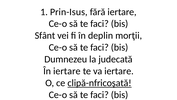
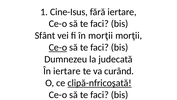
Prin-Isus: Prin-Isus -> Cine-Isus (69, 12)
în deplin: deplin -> morţii (101, 35)
Ce-o underline: none -> present (58, 47)
va iertare: iertare -> curând (119, 71)
